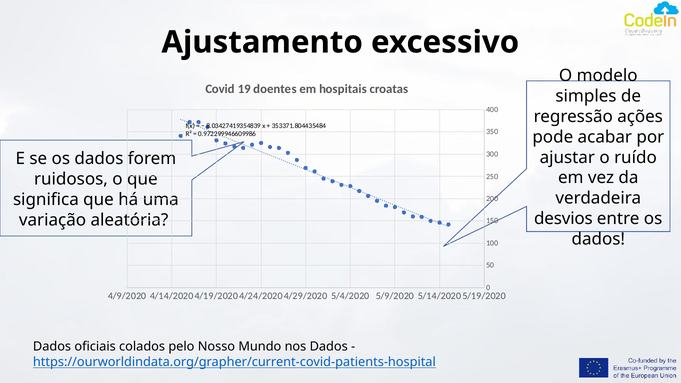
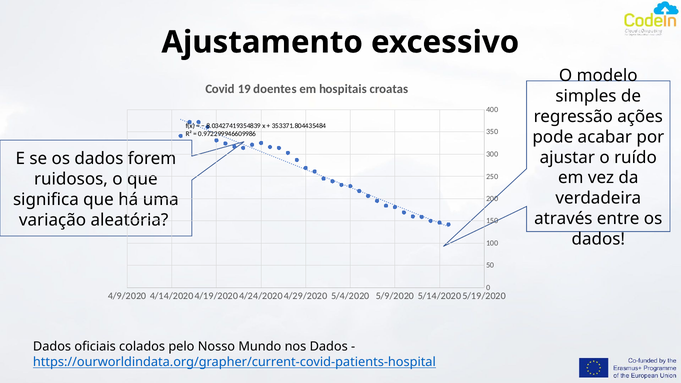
desvios: desvios -> através (563, 219)
